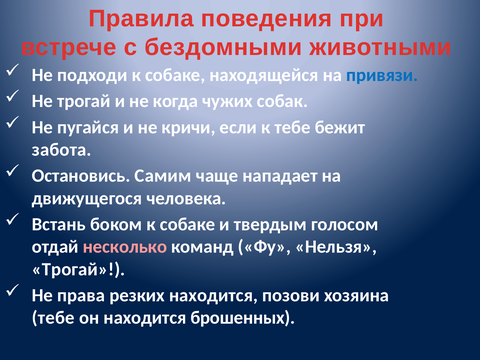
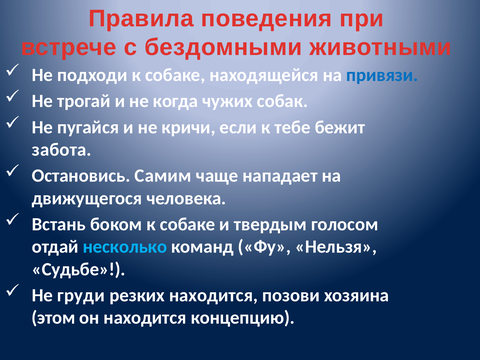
несколько colour: pink -> light blue (125, 247)
Трогай: Трогай -> Судьбе (79, 269)
права: права -> груди (81, 295)
тебе: тебе -> этом (53, 318)
брошенных: брошенных -> концепцию (243, 318)
